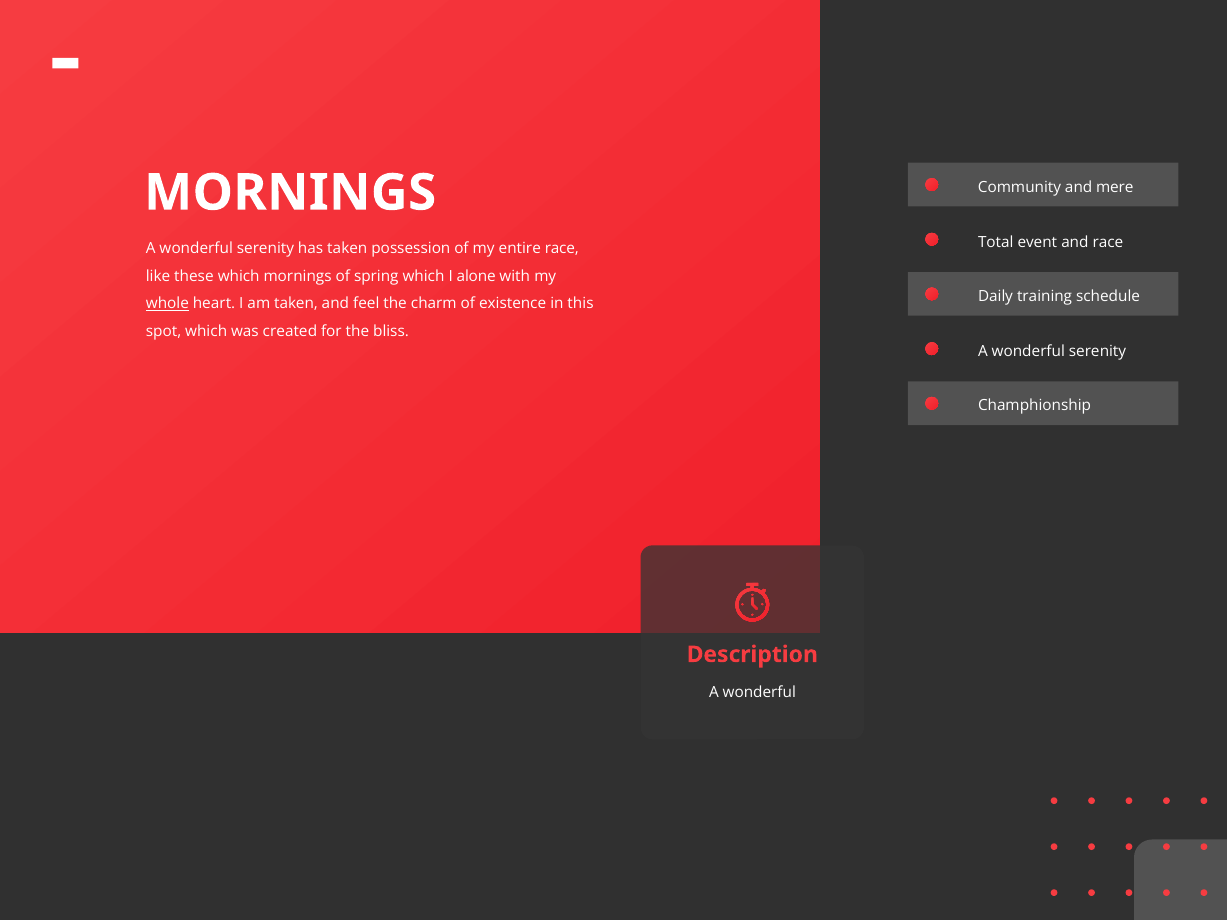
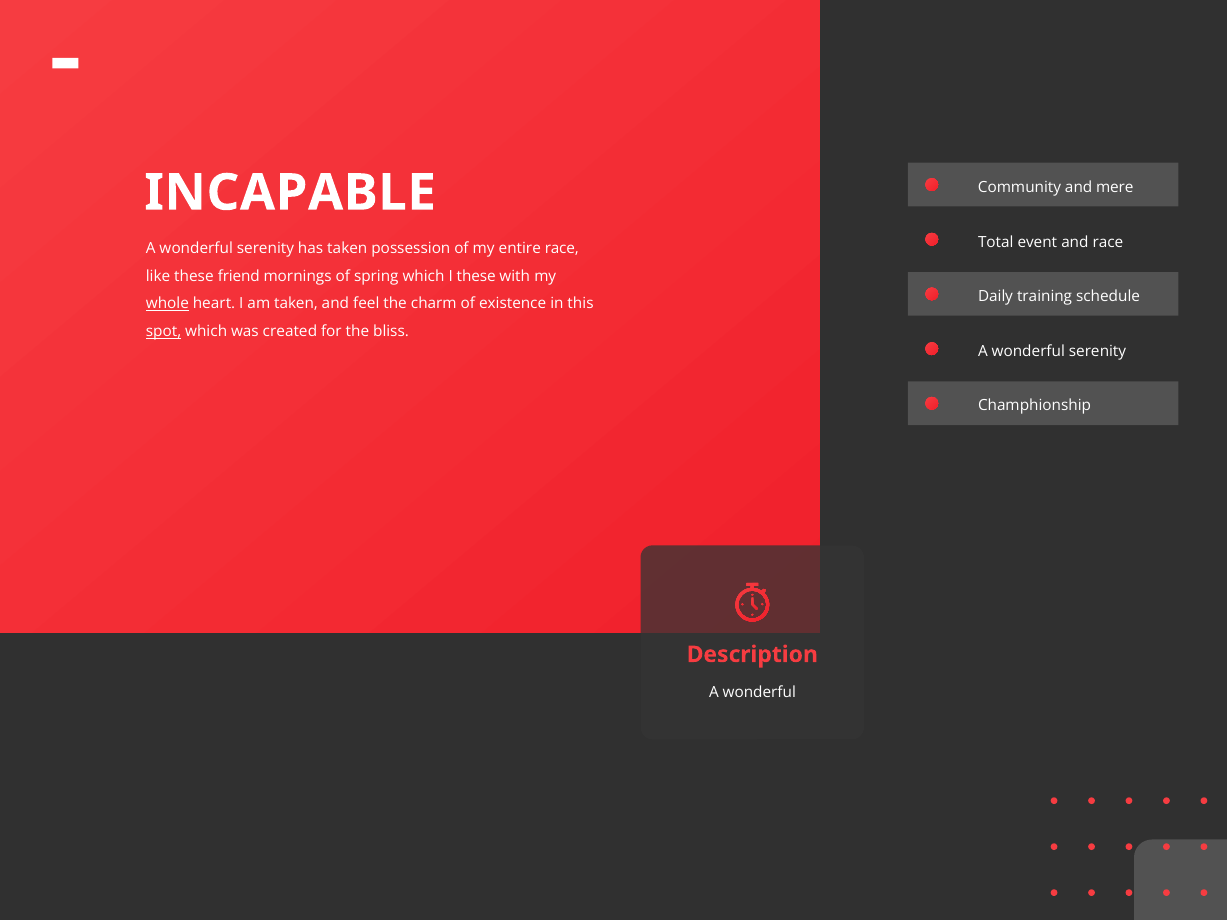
MORNINGS: MORNINGS -> INCAPABLE (290, 193)
these which: which -> friend (239, 276)
I alone: alone -> these (476, 276)
spot underline: none -> present (164, 332)
